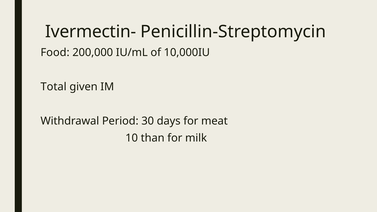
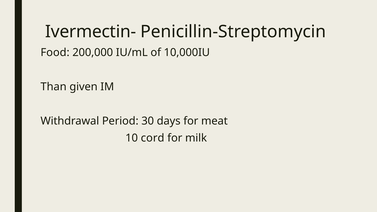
Total: Total -> Than (54, 87)
than: than -> cord (153, 138)
